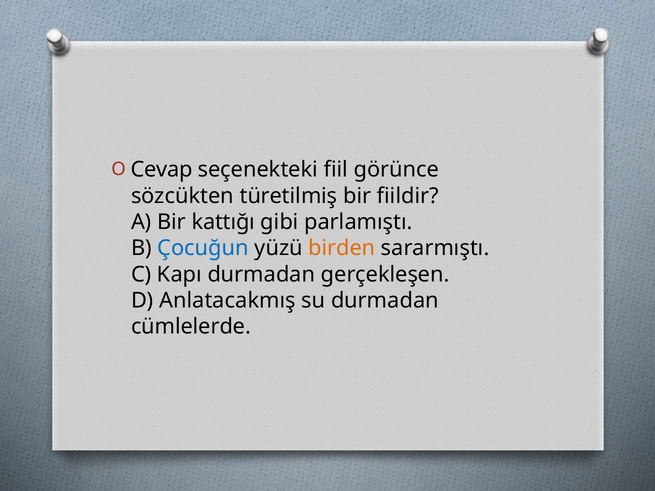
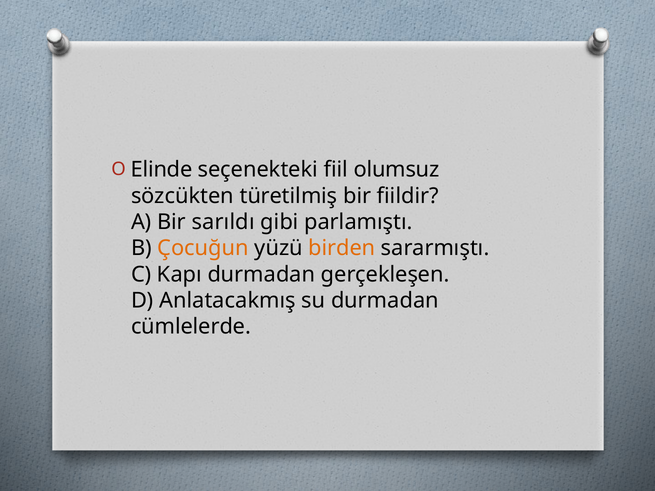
Cevap: Cevap -> Elinde (162, 170)
görünce: görünce -> olumsuz (397, 170)
kattığı: kattığı -> sarıldı (223, 222)
Çocuğun colour: blue -> orange (203, 248)
